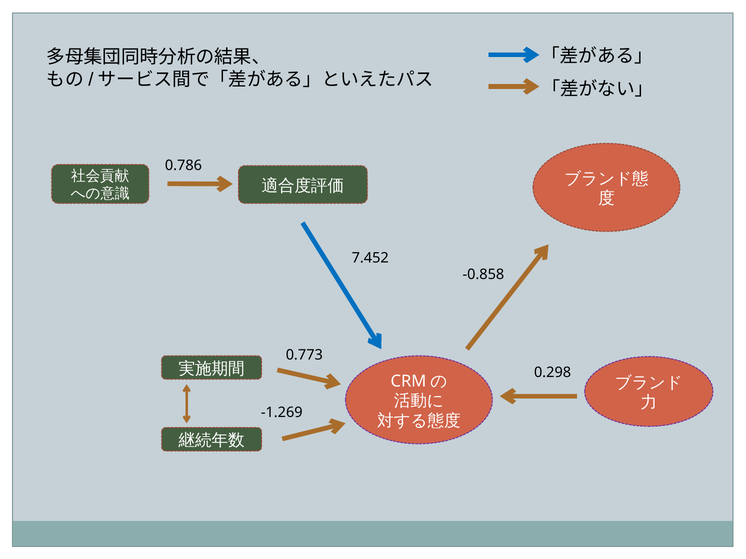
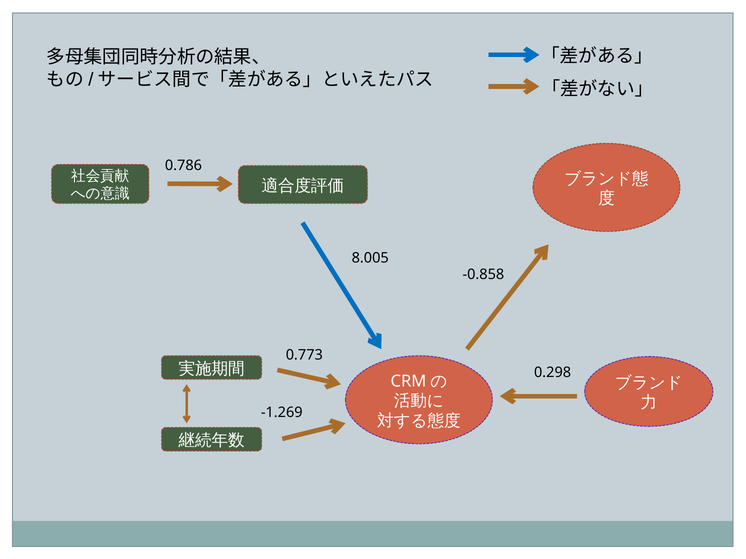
7.452: 7.452 -> 8.005 (370, 258)
